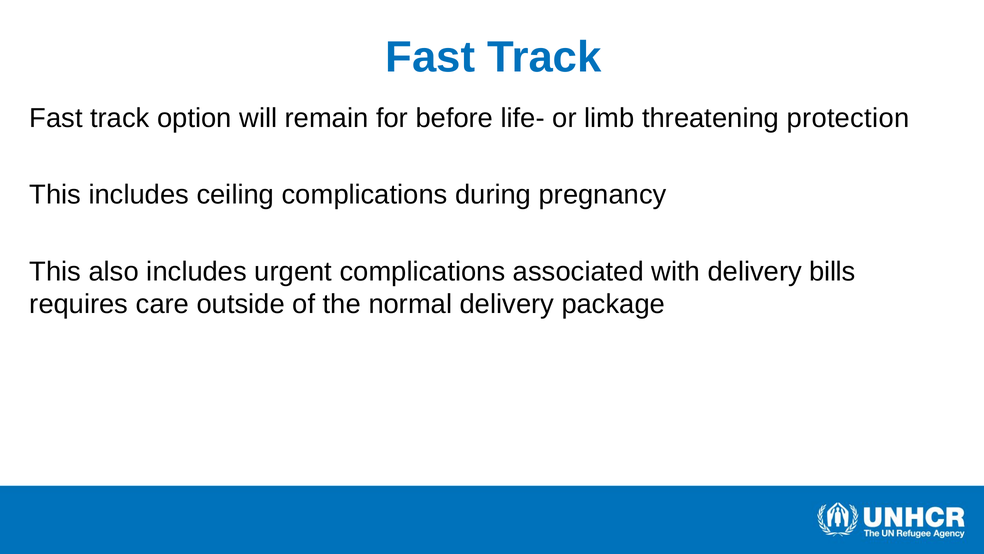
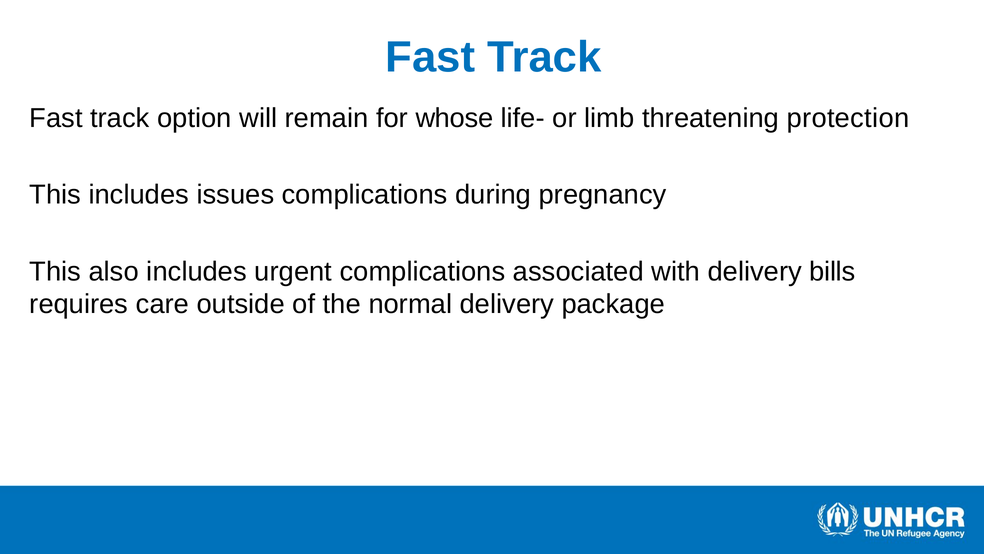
before: before -> whose (454, 118)
ceiling: ceiling -> issues (235, 195)
